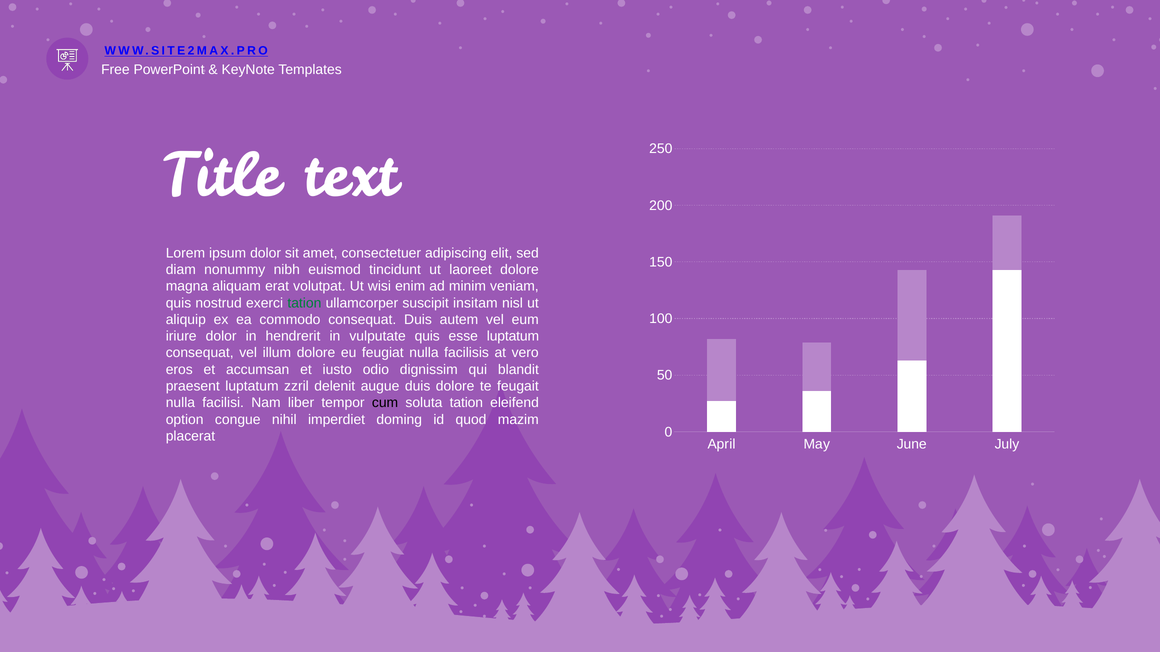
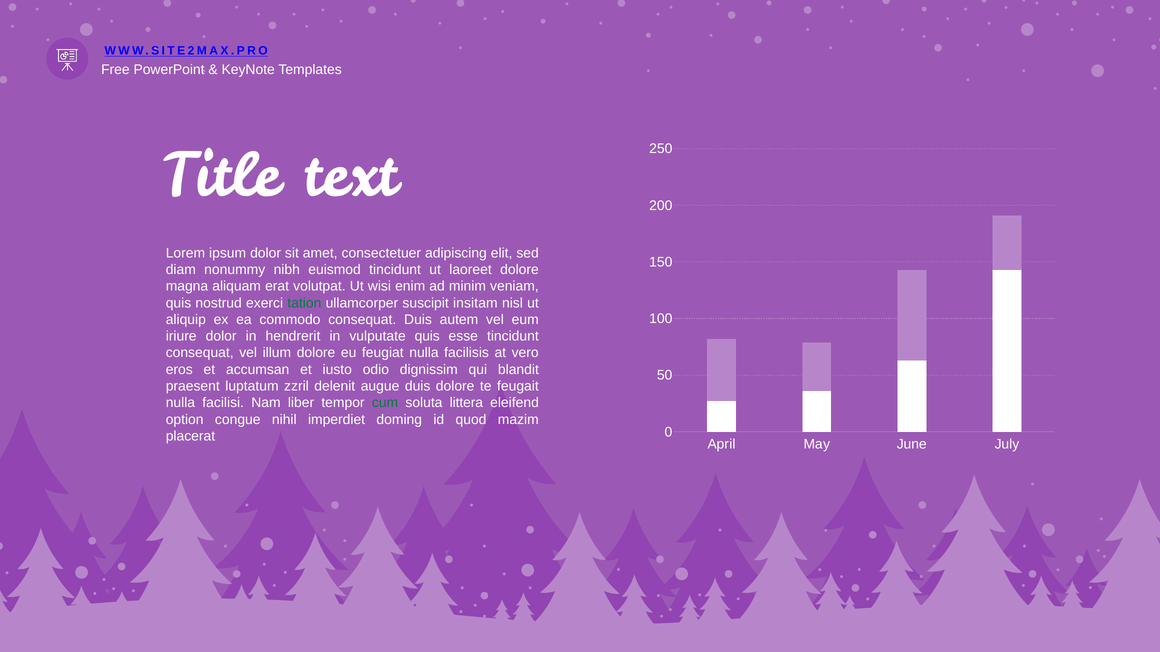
esse luptatum: luptatum -> tincidunt (513, 336)
cum colour: black -> green (385, 403)
soluta tation: tation -> littera (466, 403)
